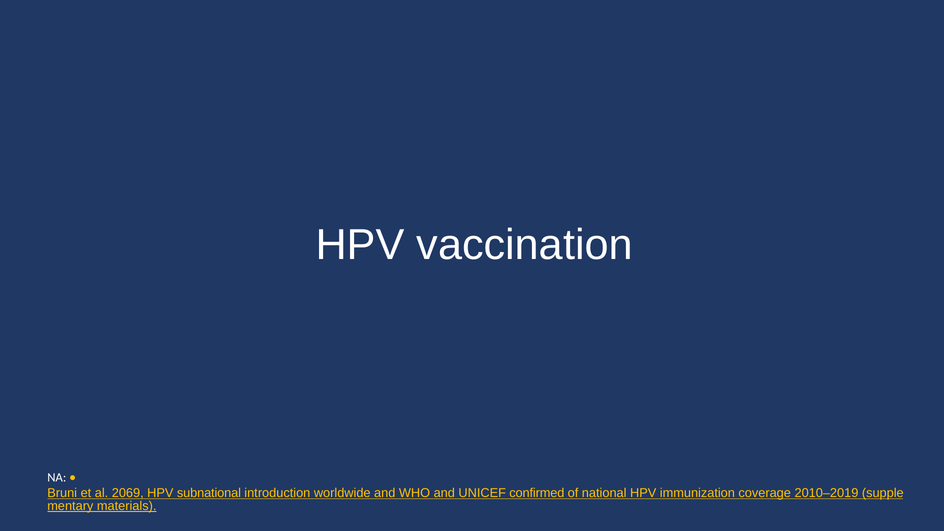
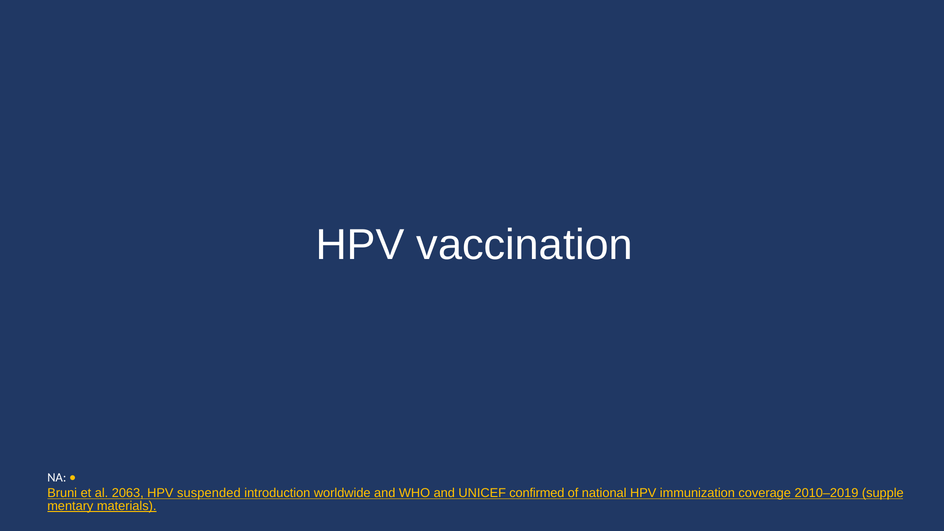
2069: 2069 -> 2063 (128, 493)
subnational: subnational -> suspended (209, 493)
